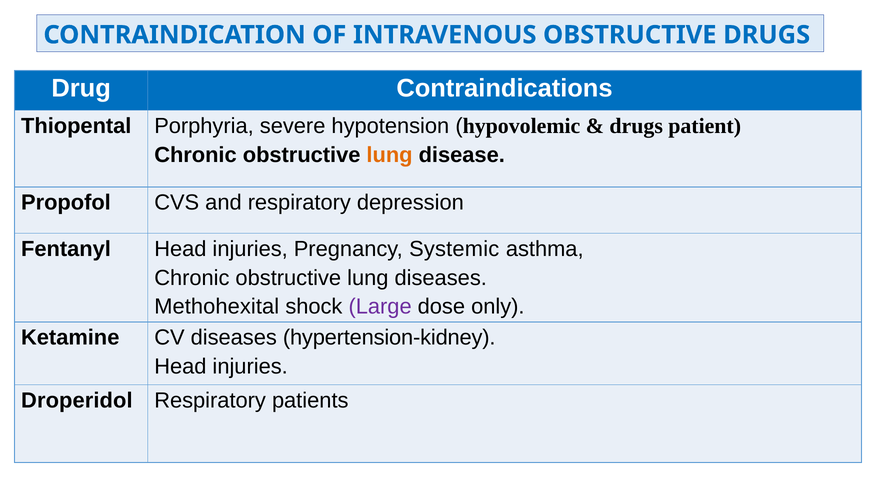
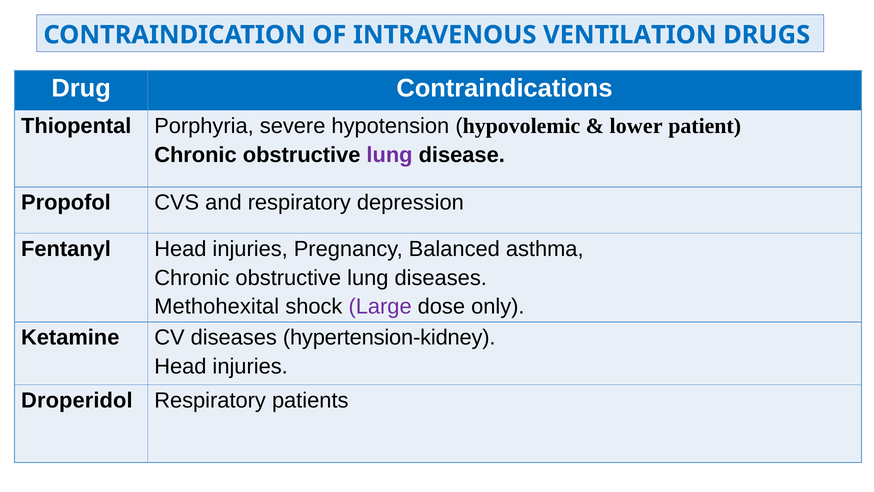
INTRAVENOUS OBSTRUCTIVE: OBSTRUCTIVE -> VENTILATION (630, 35)
drugs: drugs -> lower (636, 126)
lung colour: orange -> purple (390, 155)
Systemic: Systemic -> Balanced (454, 249)
